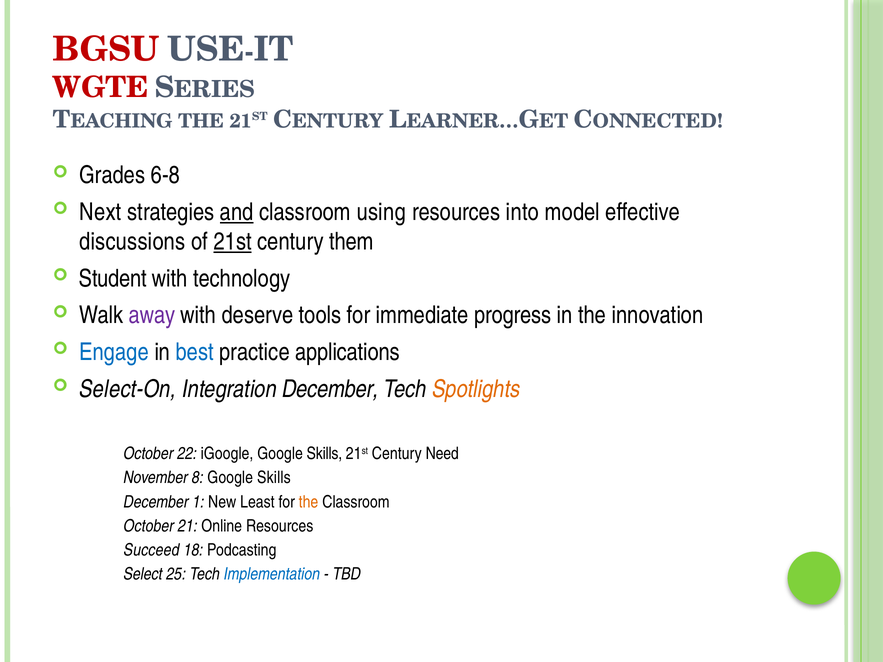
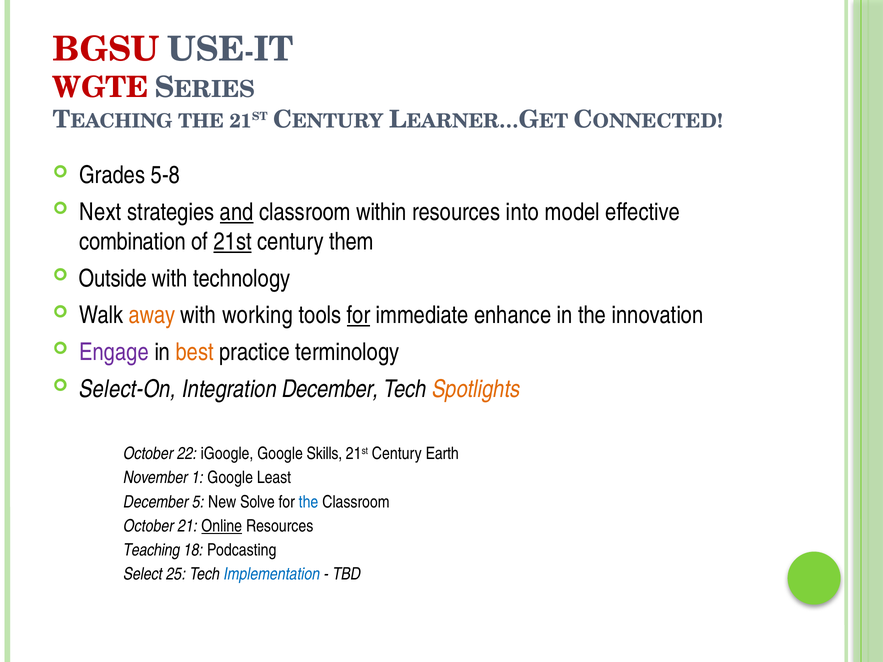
6-8: 6-8 -> 5-8 (165, 175)
using: using -> within (381, 212)
discussions: discussions -> combination (133, 242)
Student: Student -> Outside (113, 279)
away colour: purple -> orange (152, 315)
deserve: deserve -> working (257, 315)
for underline: none -> present (359, 315)
progress: progress -> enhance (513, 315)
Engage colour: blue -> purple (114, 352)
best colour: blue -> orange (195, 352)
applications: applications -> terminology (347, 352)
Need: Need -> Earth (442, 454)
8: 8 -> 1 (198, 478)
Skills: Skills -> Least (274, 478)
1: 1 -> 5 (198, 502)
Least: Least -> Solve (257, 502)
the colour: orange -> blue (309, 502)
Online underline: none -> present (222, 526)
Succeed: Succeed -> Teaching (152, 550)
